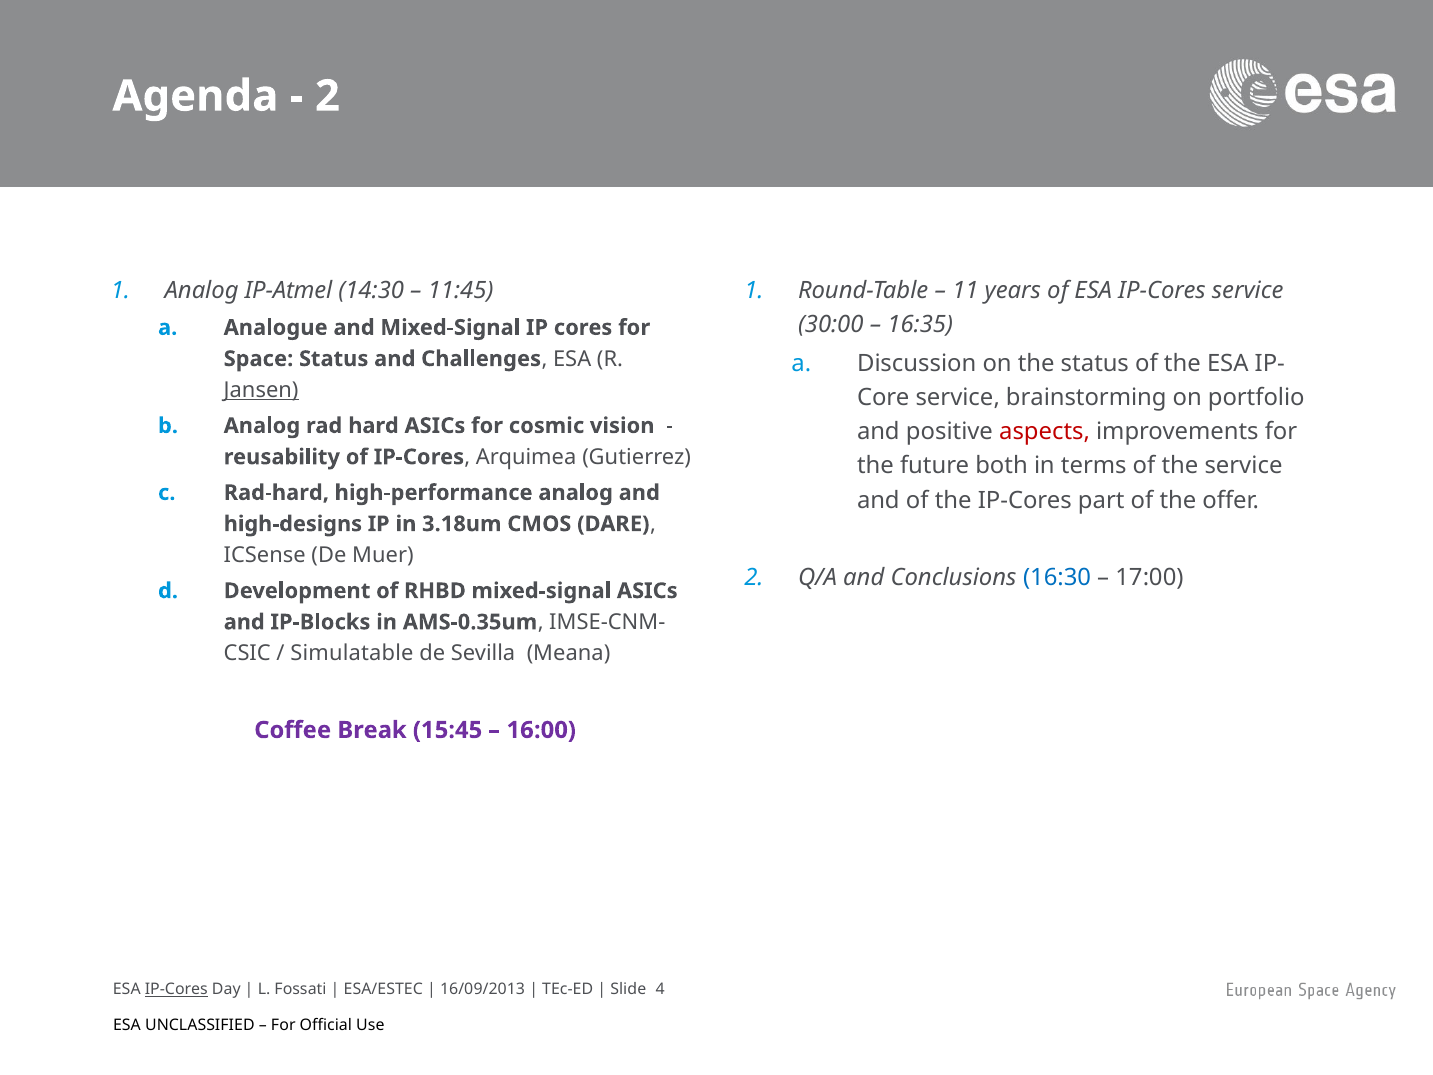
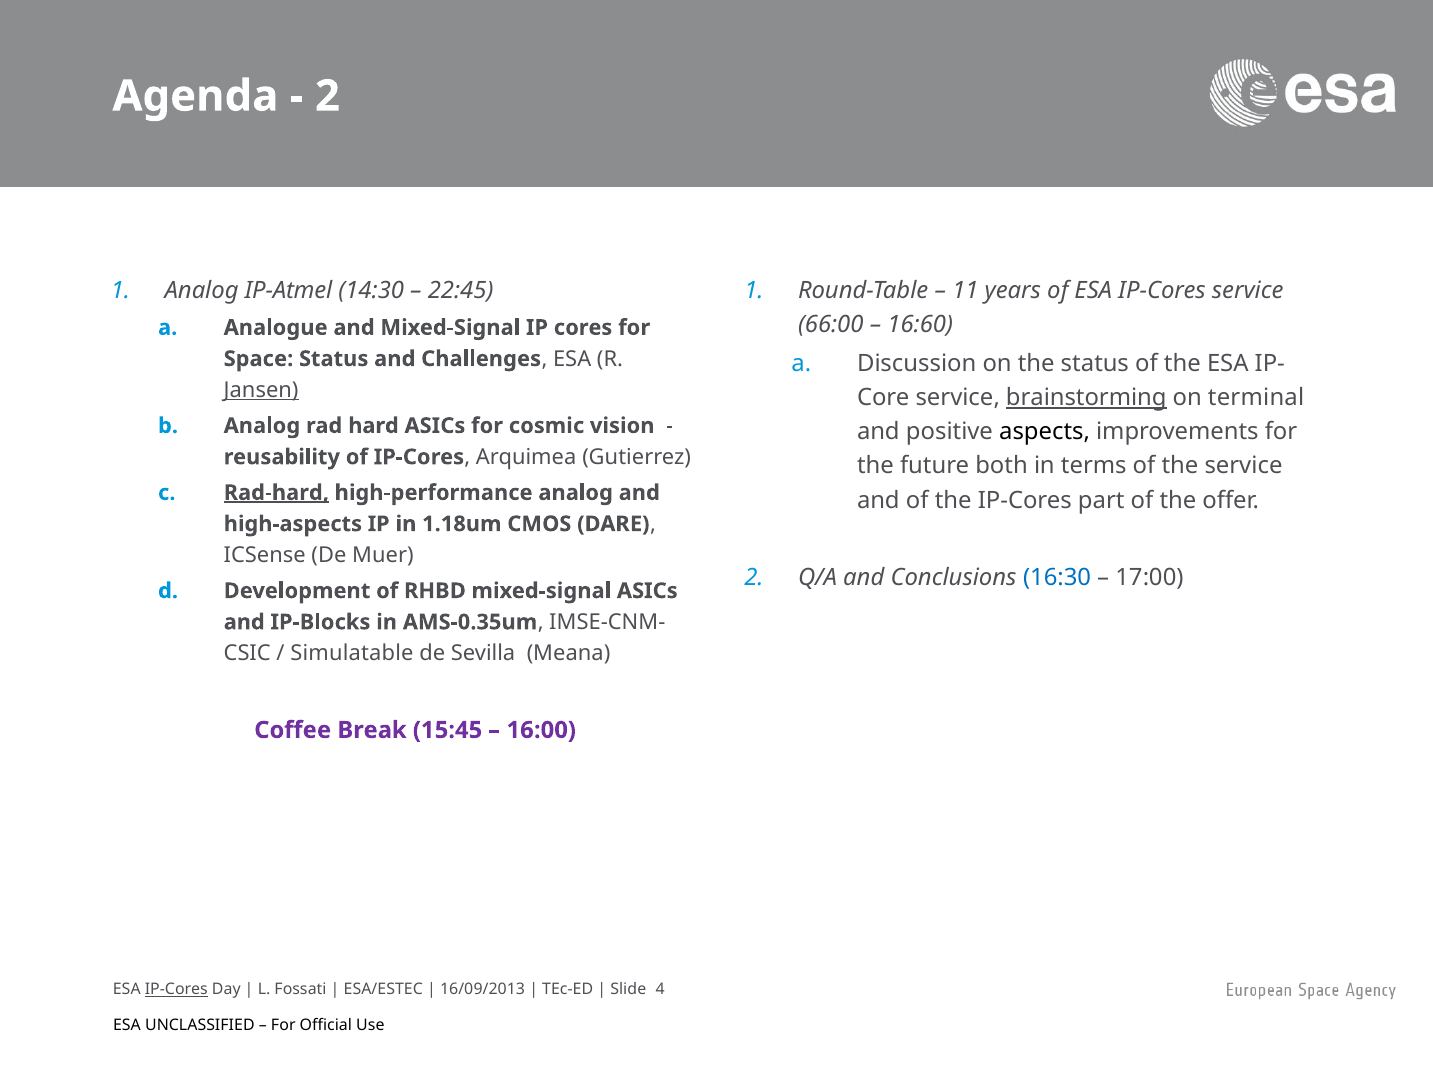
11:45: 11:45 -> 22:45 (461, 291)
30:00: 30:00 -> 66:00 (831, 325)
16:35: 16:35 -> 16:60 (920, 325)
brainstorming underline: none -> present (1086, 398)
portfolio: portfolio -> terminal (1256, 398)
aspects colour: red -> black (1045, 432)
Rad-hard underline: none -> present (276, 493)
high-designs: high-designs -> high-aspects (293, 524)
3.18um: 3.18um -> 1.18um (462, 524)
